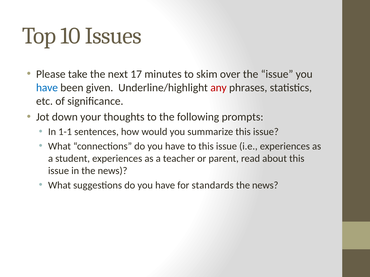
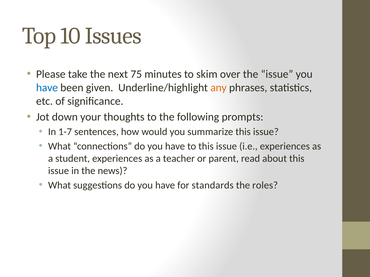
17: 17 -> 75 (136, 74)
any colour: red -> orange (219, 88)
1-1: 1-1 -> 1-7 (65, 132)
news: news -> roles (265, 186)
